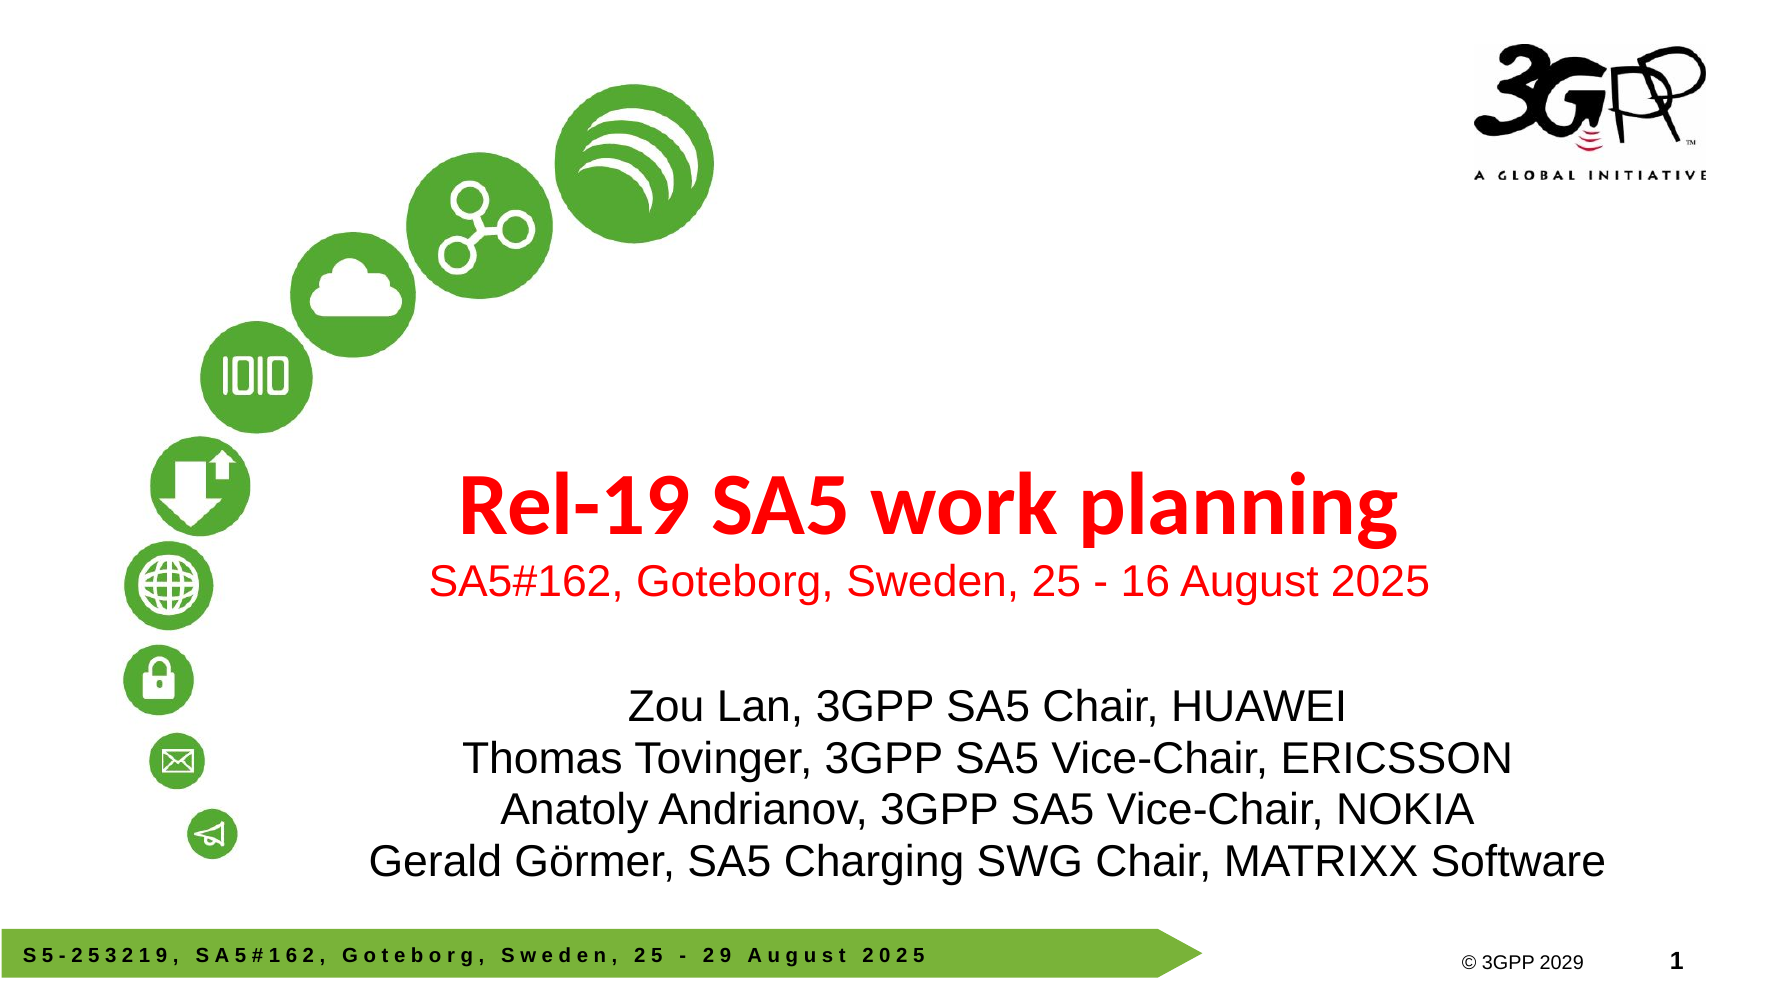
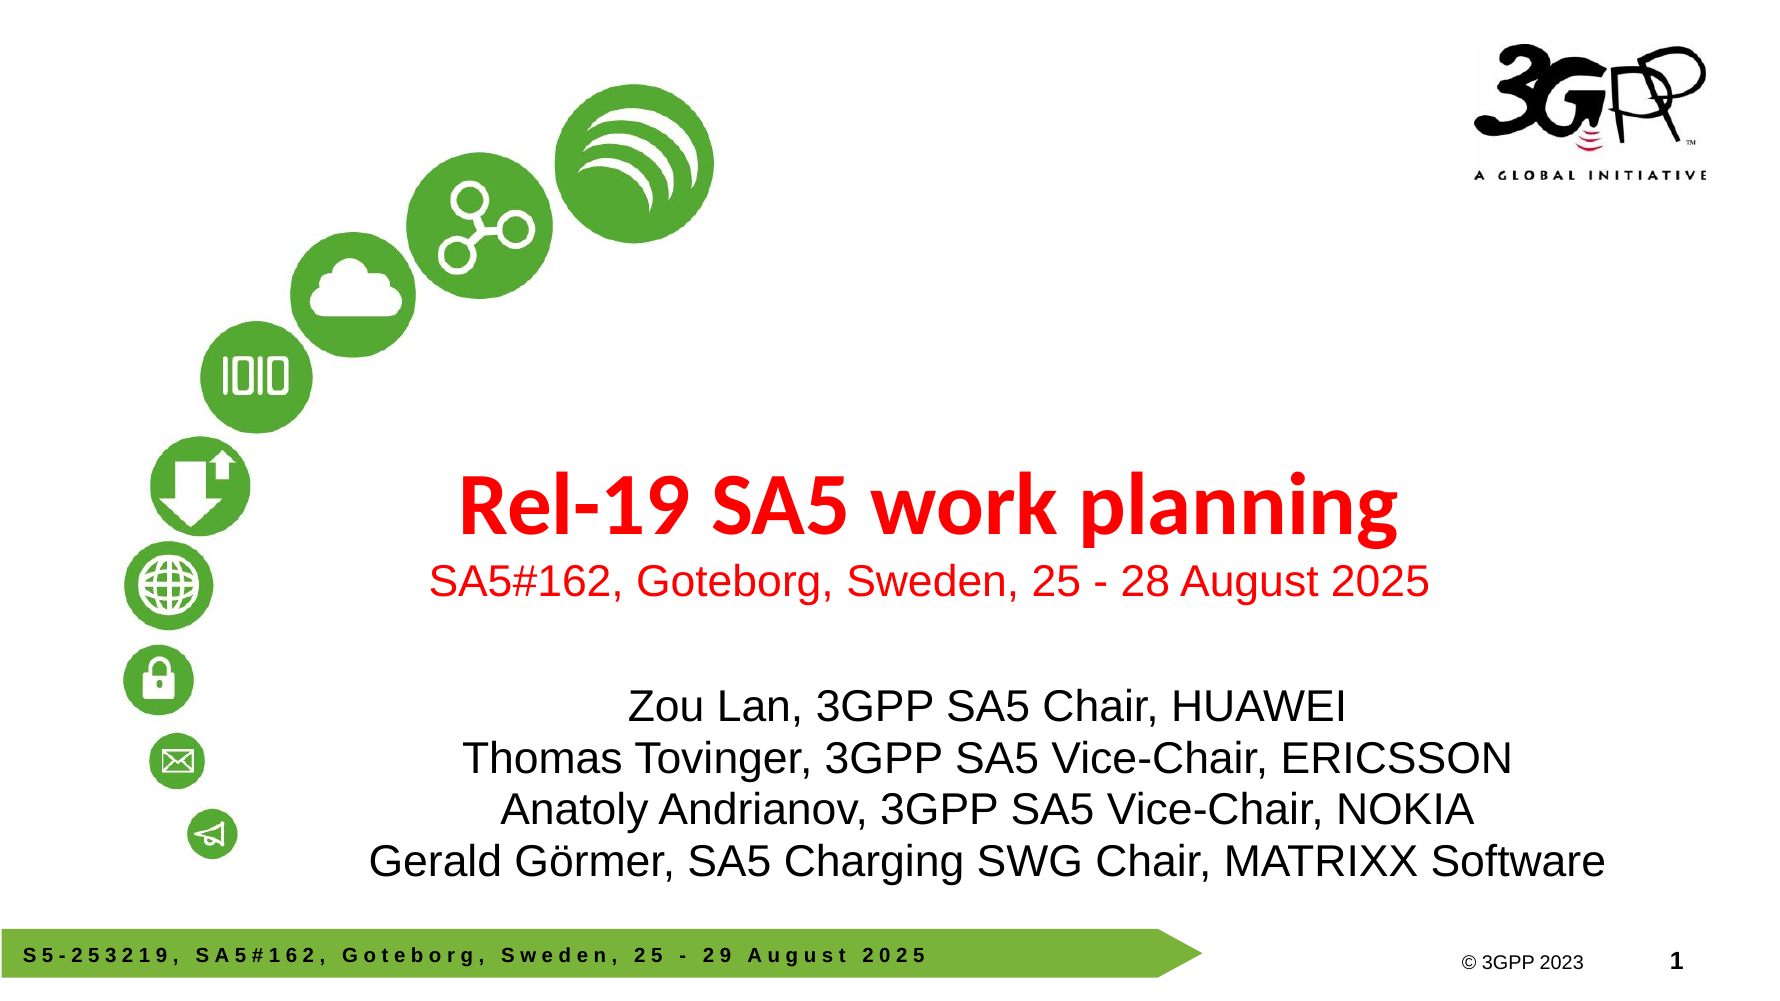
16: 16 -> 28 (1145, 582)
2029: 2029 -> 2023 (1562, 963)
